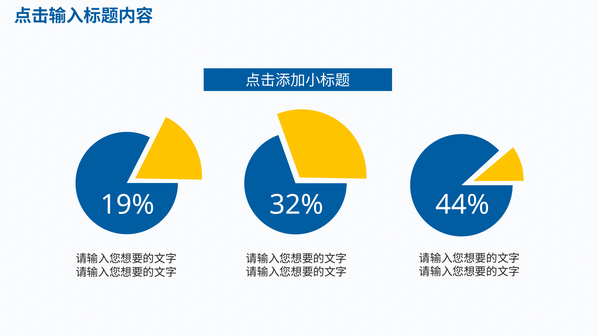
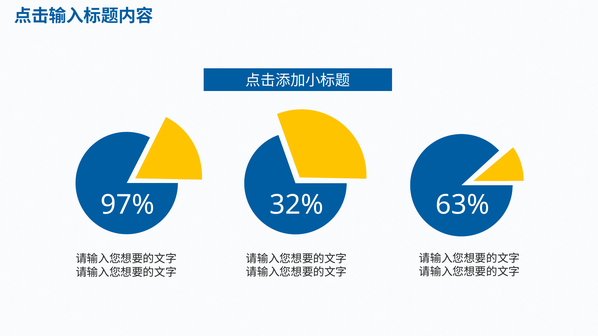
19%: 19% -> 97% (128, 205)
44%: 44% -> 63% (463, 205)
